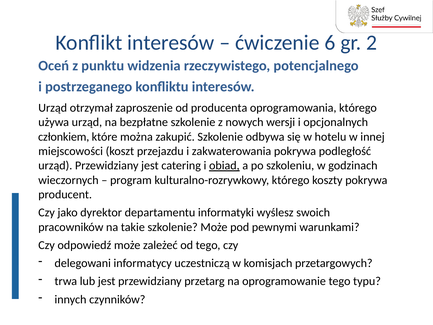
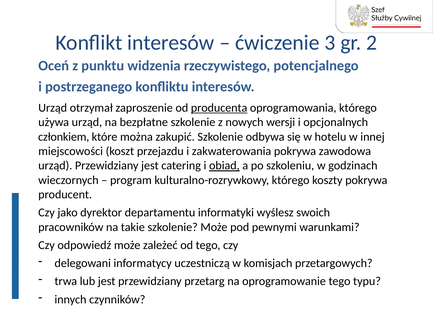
6: 6 -> 3 (330, 43)
producenta underline: none -> present (219, 108)
podległość: podległość -> zawodowa (345, 151)
